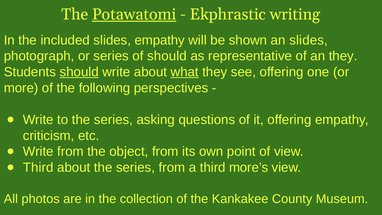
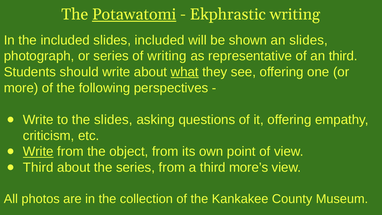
slides empathy: empathy -> included (160, 40)
of should: should -> writing (167, 56)
an they: they -> third (343, 56)
should underline: present -> none (79, 72)
to the series: series -> slides (113, 120)
Write underline: none -> present (38, 152)
